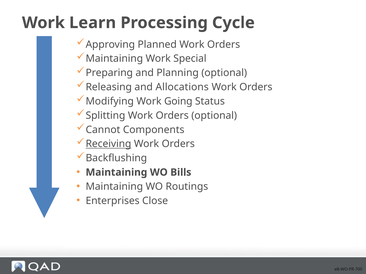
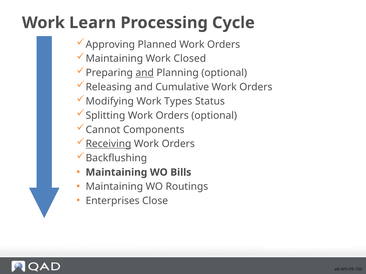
Special: Special -> Closed (190, 59)
and underline: none -> present (145, 73)
Allocations: Allocations -> Cumulative (182, 87)
Going: Going -> Types (178, 101)
